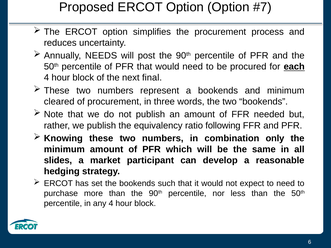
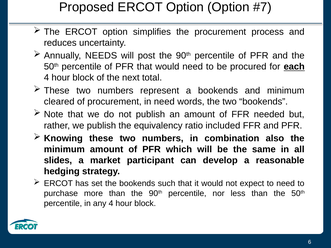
final: final -> total (152, 78)
in three: three -> need (164, 102)
following: following -> included (223, 126)
only: only -> also (275, 138)
